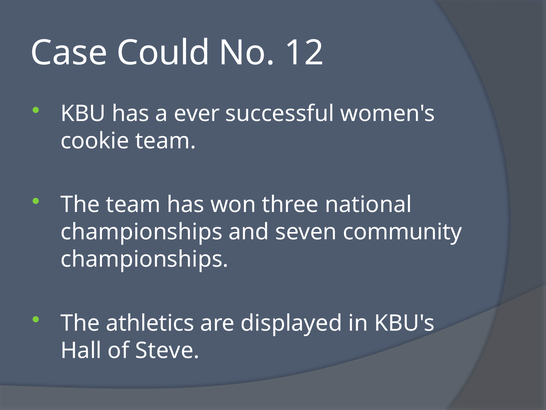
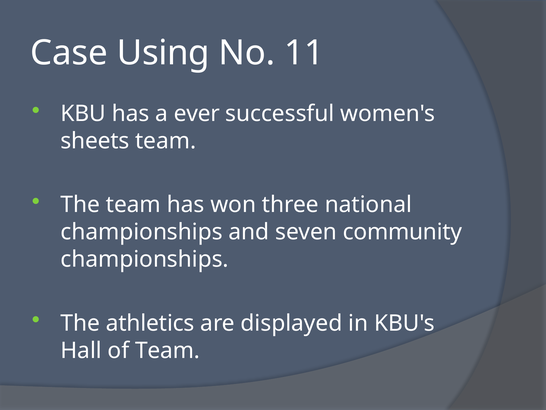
Could: Could -> Using (163, 53)
12: 12 -> 11 (304, 53)
cookie: cookie -> sheets (95, 141)
of Steve: Steve -> Team (168, 350)
